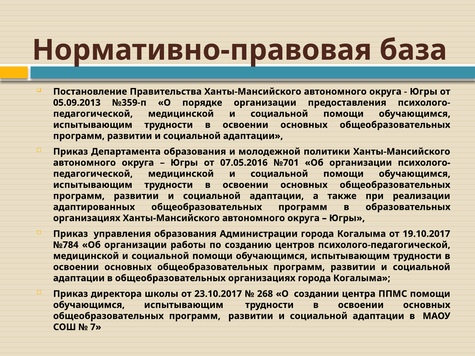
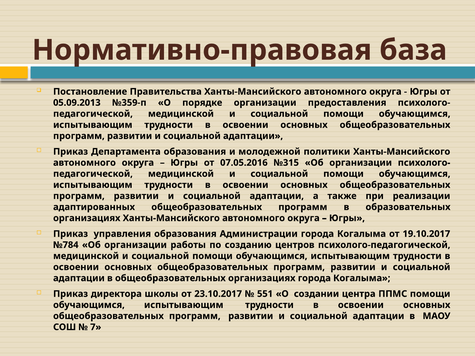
№701: №701 -> №315 (286, 163)
268: 268 -> 551 (265, 294)
